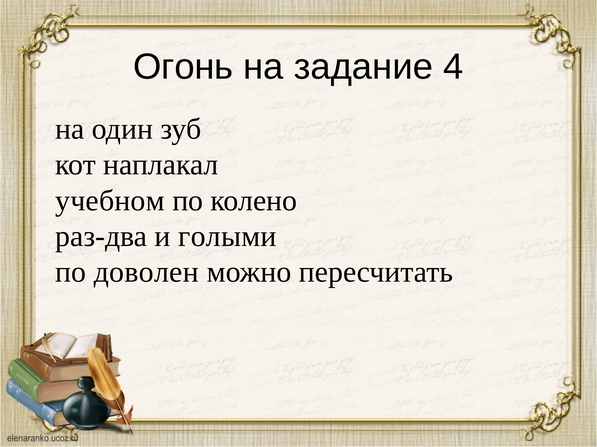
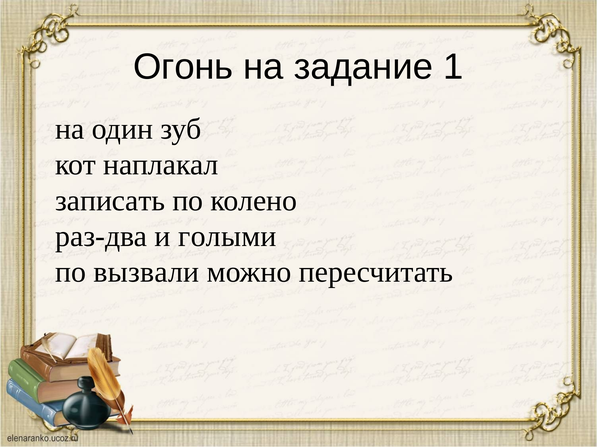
4: 4 -> 1 (453, 67)
учебном: учебном -> записать (110, 201)
доволен: доволен -> вызвали (146, 273)
